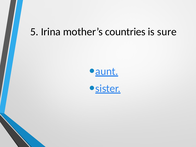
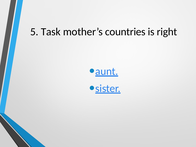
Irina: Irina -> Task (51, 32)
sure: sure -> right (167, 32)
